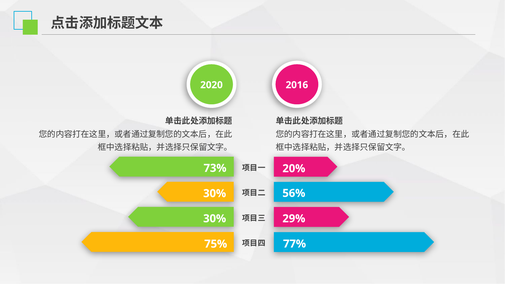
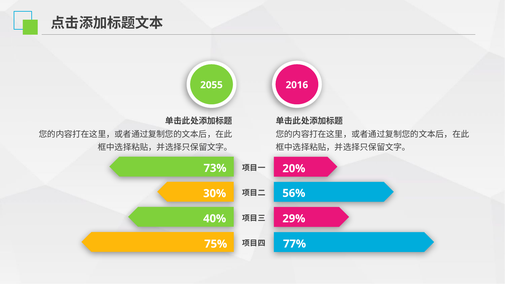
2020: 2020 -> 2055 (211, 85)
30%: 30% -> 40% (215, 219)
